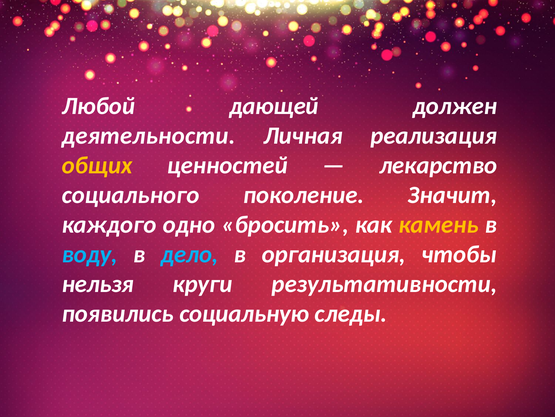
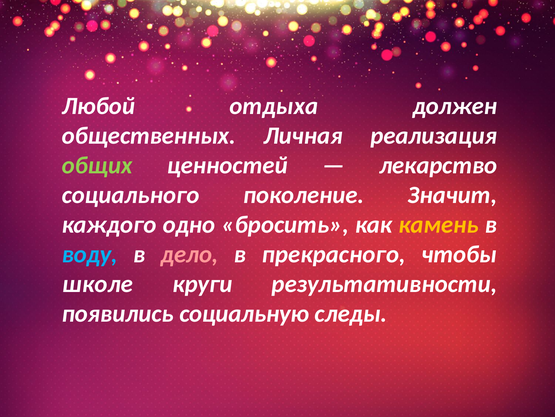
дающей: дающей -> отдыха (274, 106)
деятельности: деятельности -> общественных (149, 136)
общих colour: yellow -> light green (97, 165)
дело colour: light blue -> pink (190, 254)
организация: организация -> прекрасного (334, 254)
нельзя: нельзя -> школе (98, 284)
